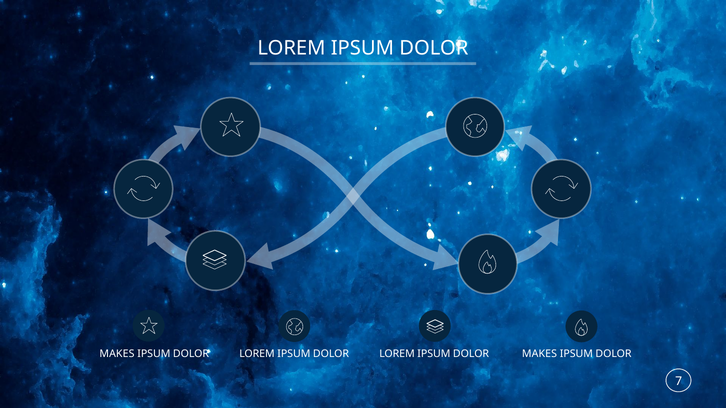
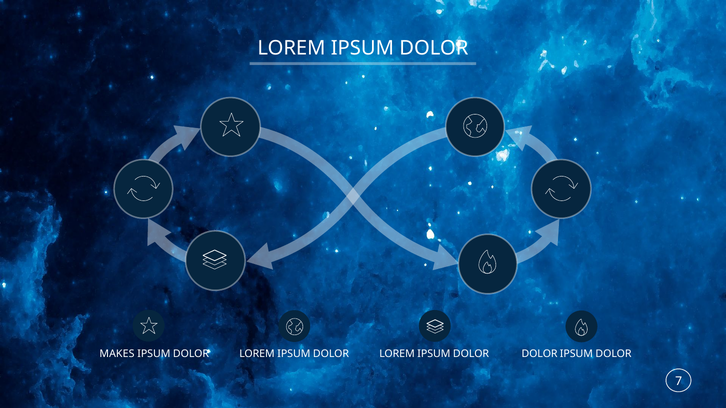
DOLOR MAKES: MAKES -> DOLOR (540, 354)
